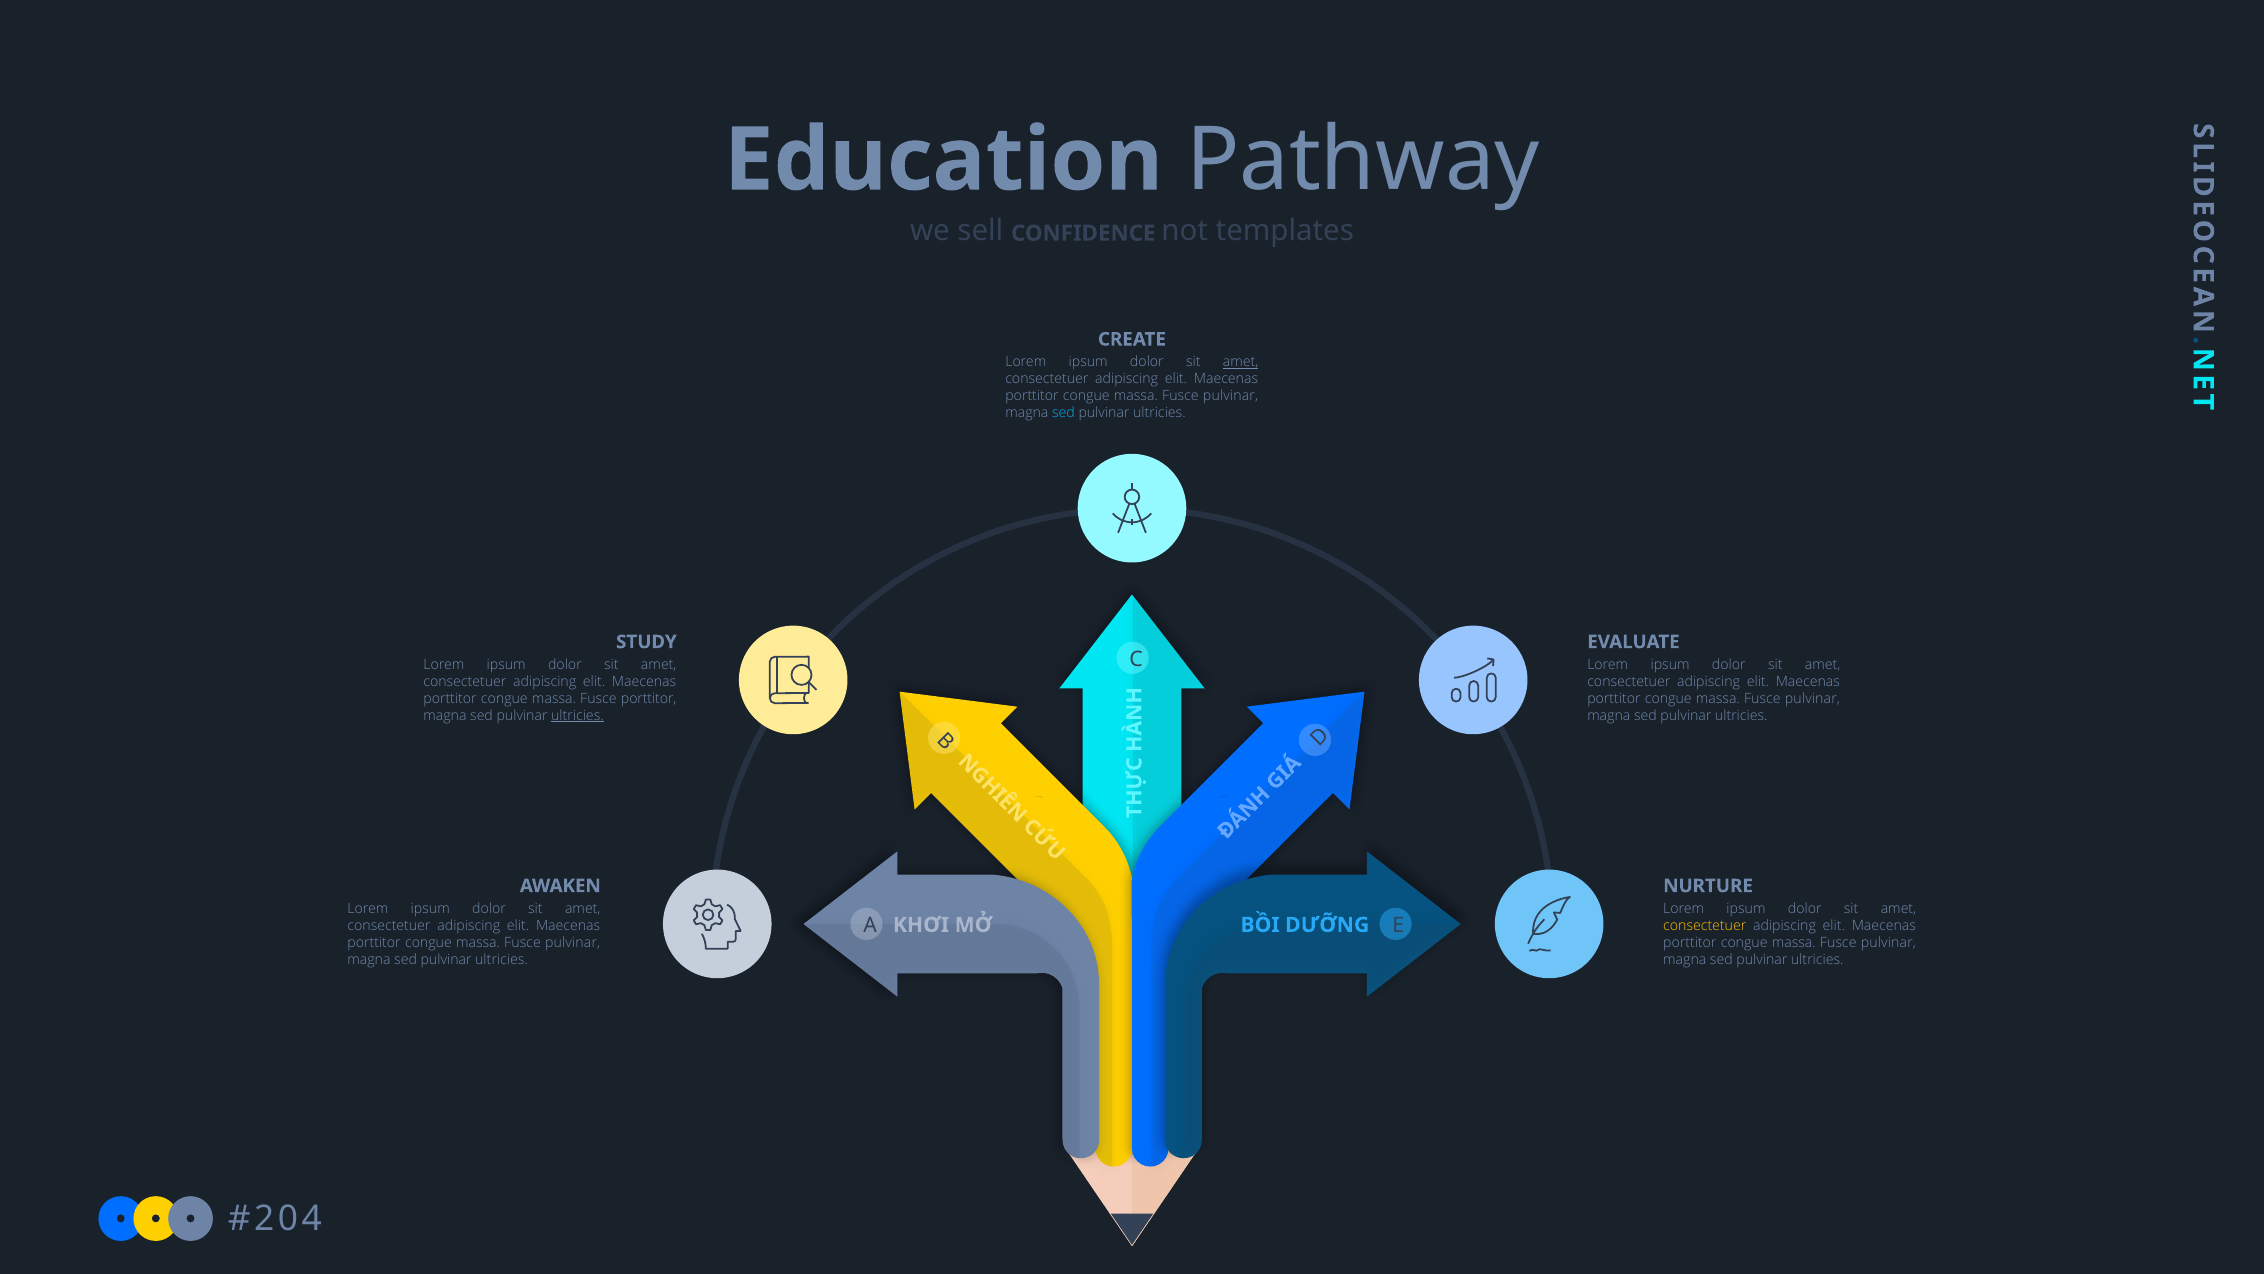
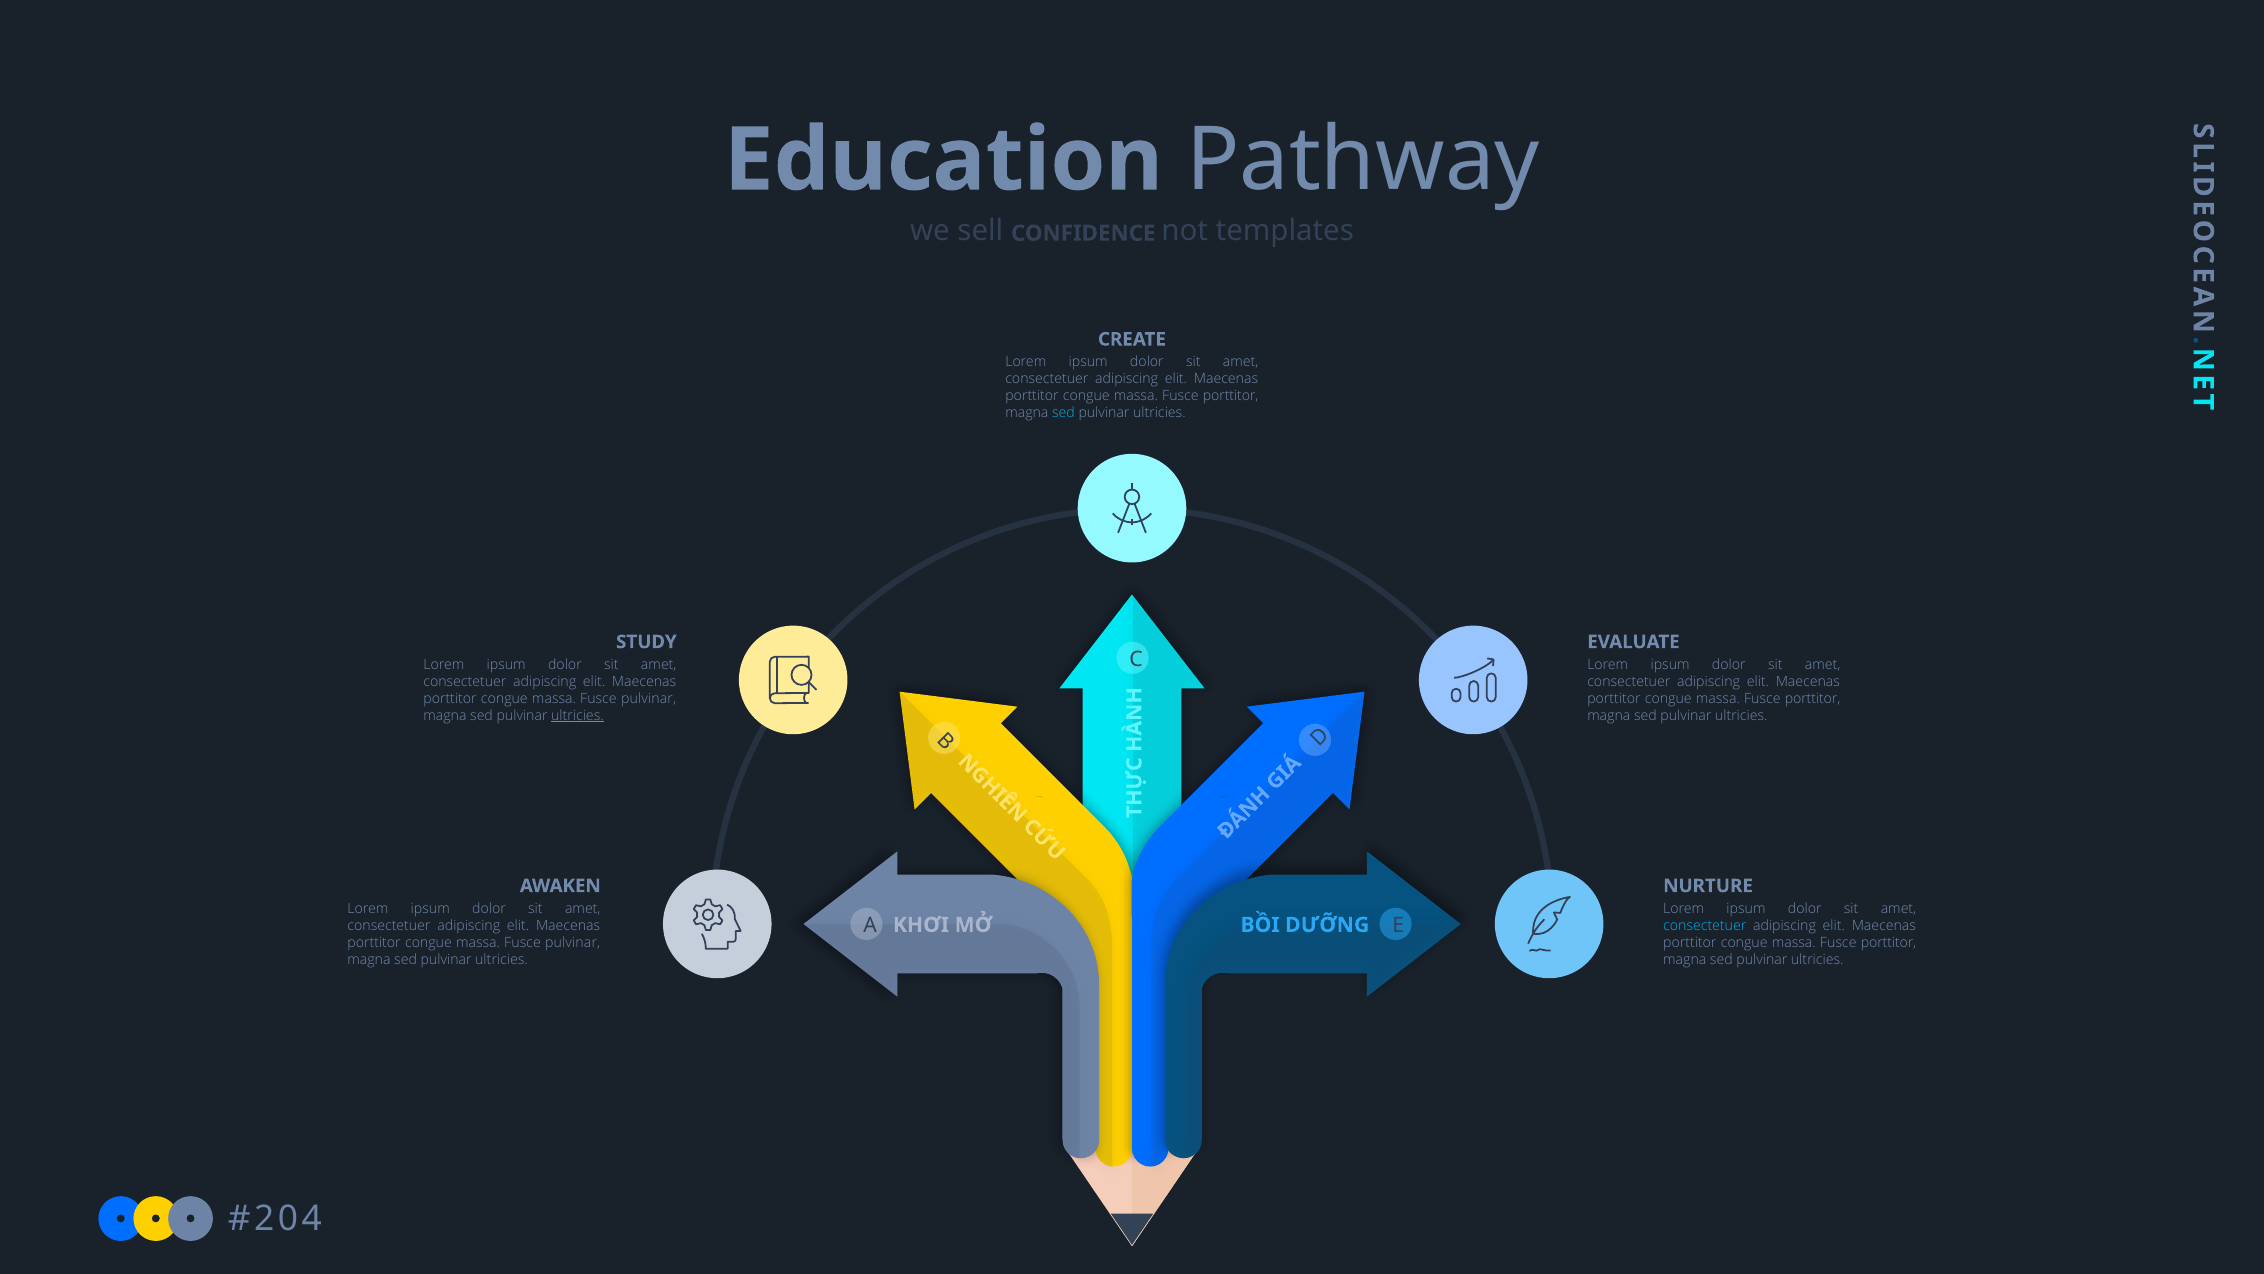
amet underline: present -> none (1241, 362)
pulvinar: pulvinar -> porttitor (1231, 396)
porttitor: porttitor -> pulvinar (649, 698)
pulvinar: pulvinar -> porttitor (1813, 698)
consectetuer colour: yellow -> light blue (1705, 925)
pulvinar: pulvinar -> porttitor (1889, 942)
